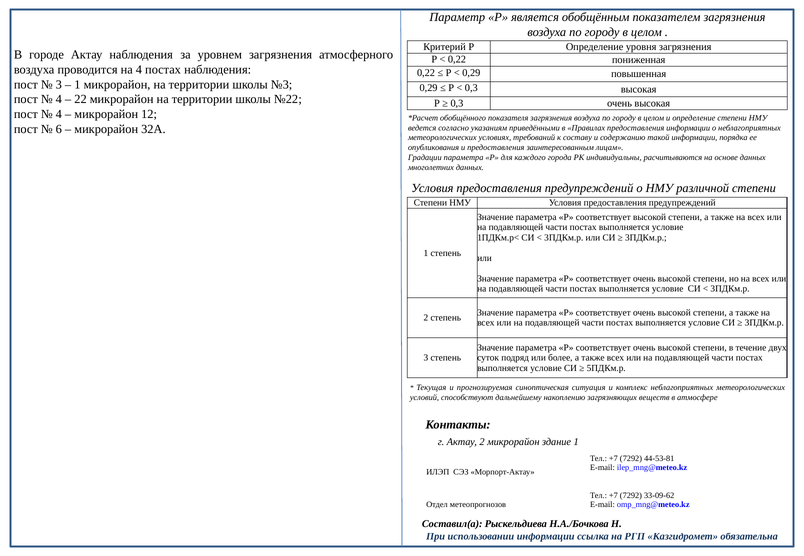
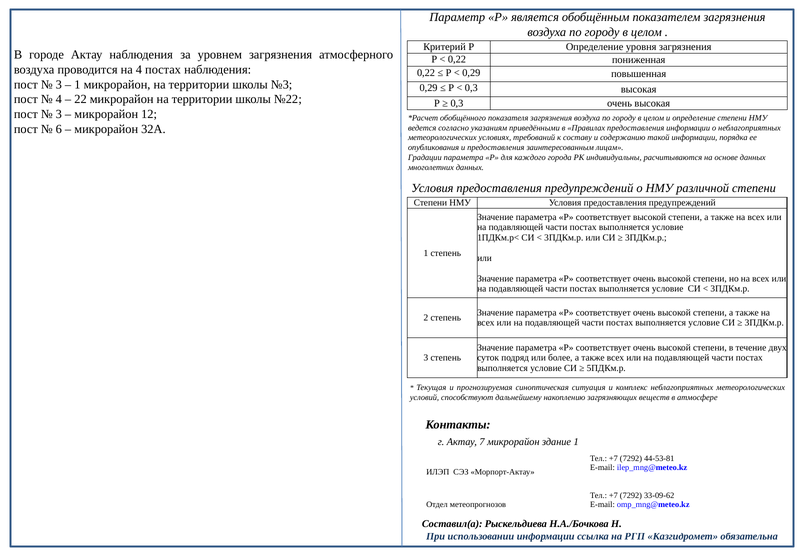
4: 4 -> 3 (59, 114)
Актау 2: 2 -> 7 (482, 442)
